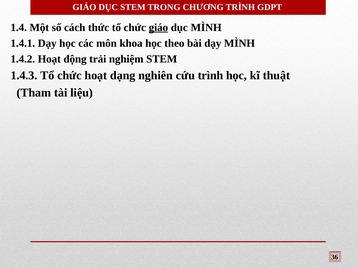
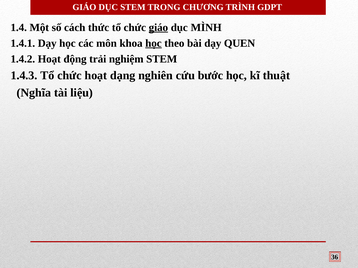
học underline: none -> present (153, 43)
dạy MÌNH: MÌNH -> QUEN (240, 43)
cứu trình: trình -> bước (211, 76)
Tham: Tham -> Nghĩa (34, 93)
